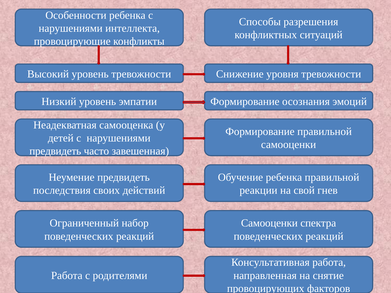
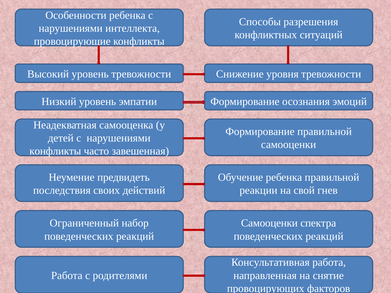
предвидеть: предвидеть -> конфликты (55, 151)
